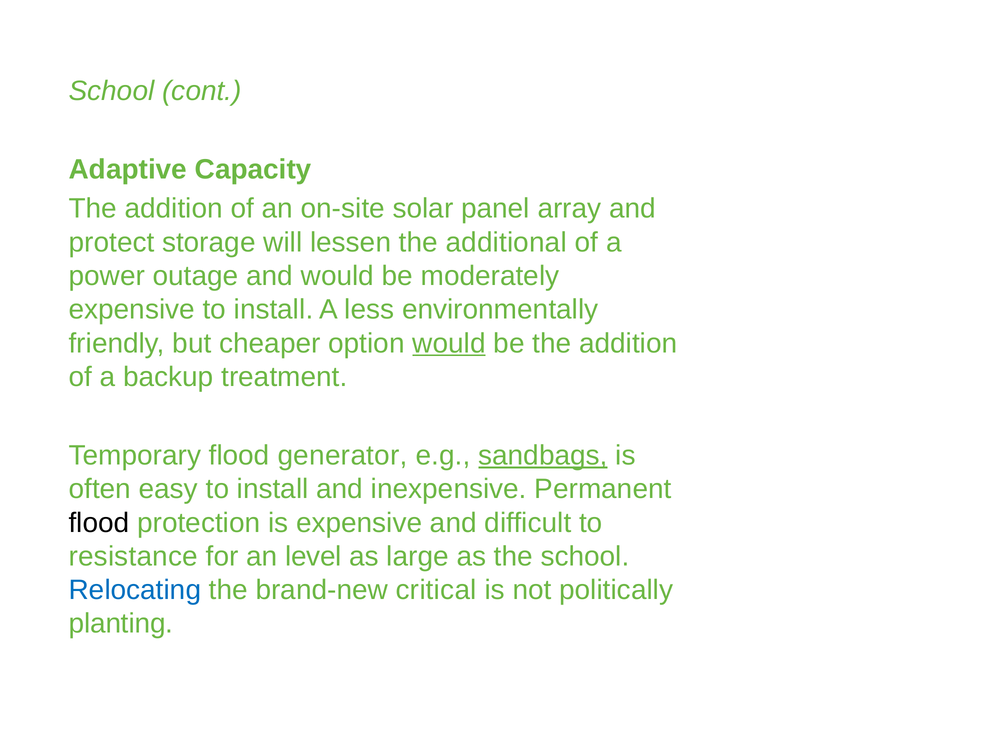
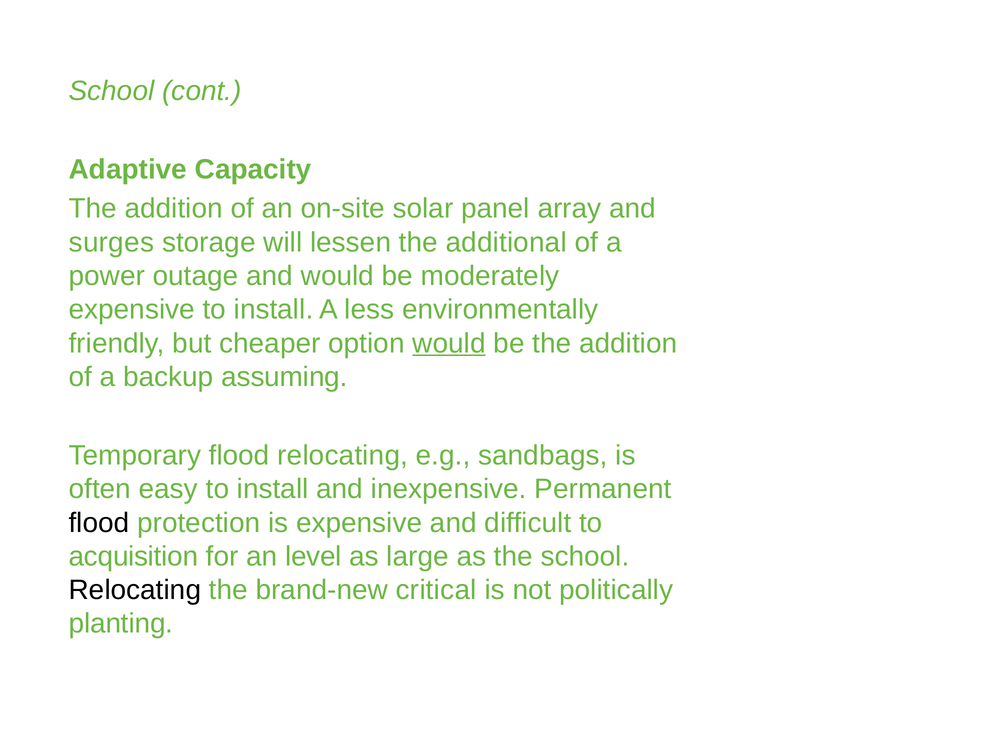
protect: protect -> surges (111, 242)
treatment: treatment -> assuming (284, 377)
flood generator: generator -> relocating (343, 455)
sandbags underline: present -> none (543, 455)
resistance: resistance -> acquisition (133, 556)
Relocating colour: blue -> black (135, 590)
